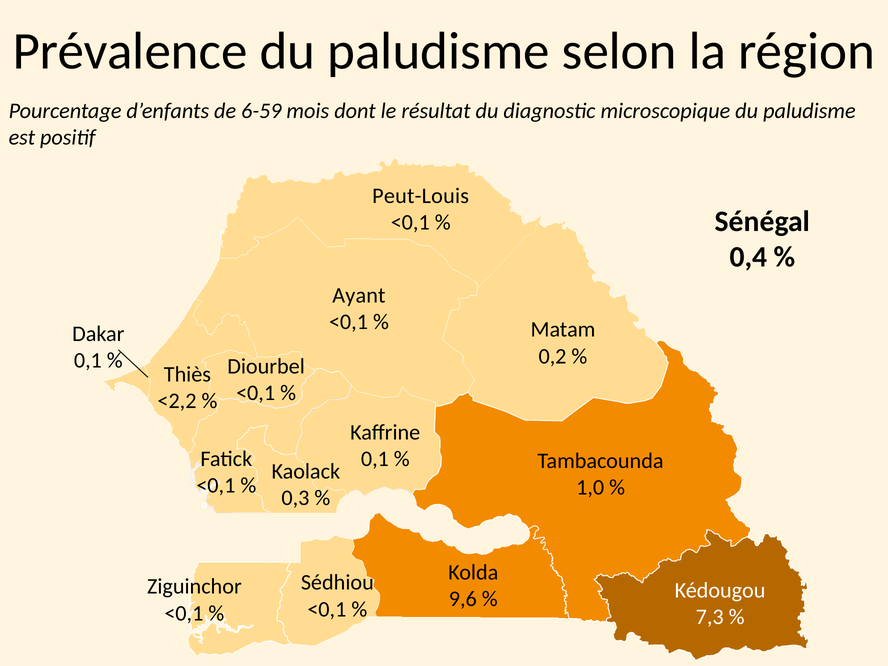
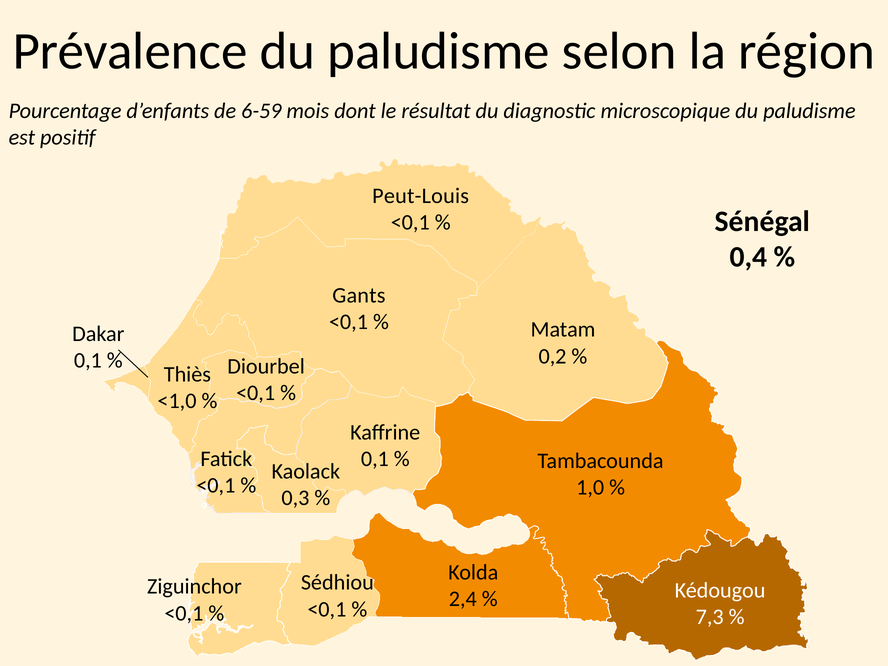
Ayant: Ayant -> Gants (359, 295)
<2,2: <2,2 -> <1,0 (177, 401)
9,6: 9,6 -> 2,4 (463, 599)
